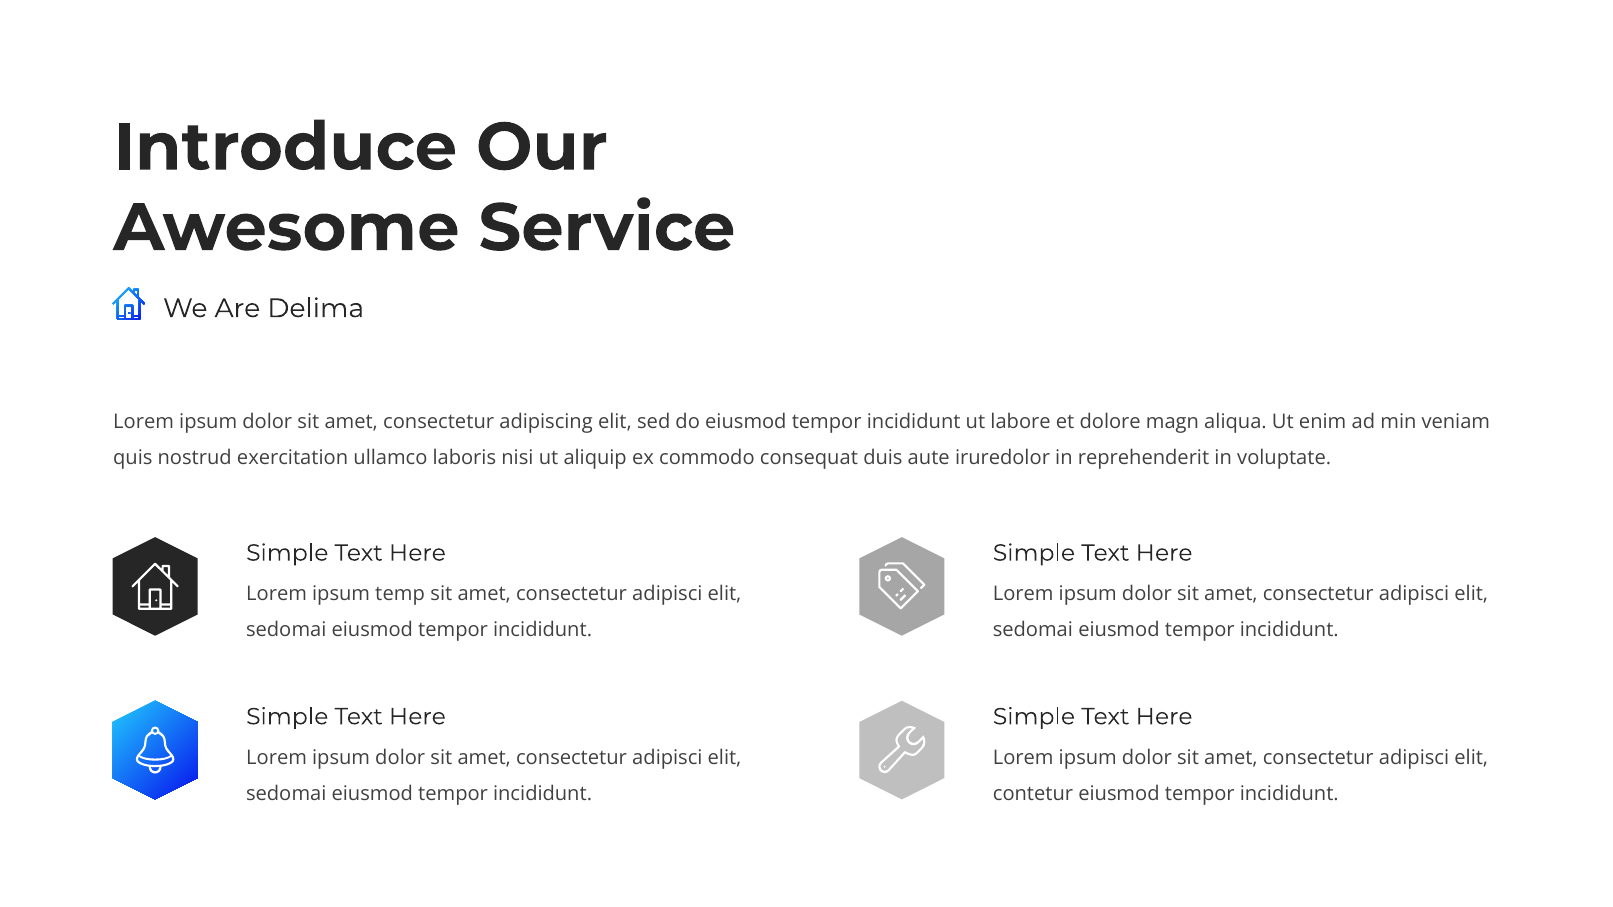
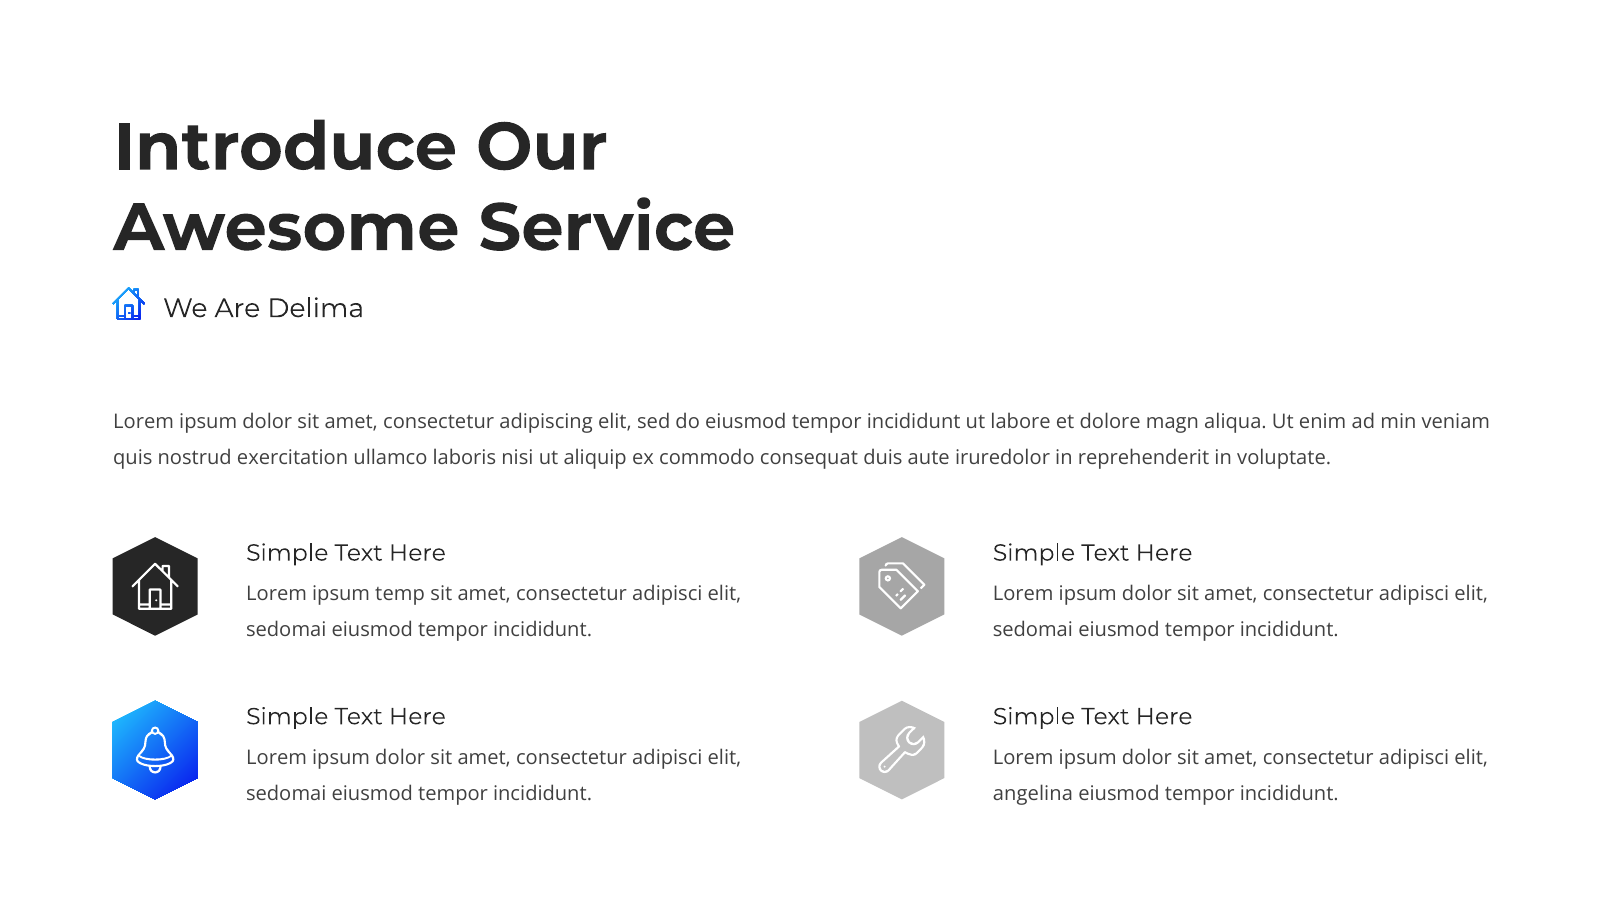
contetur: contetur -> angelina (1033, 794)
